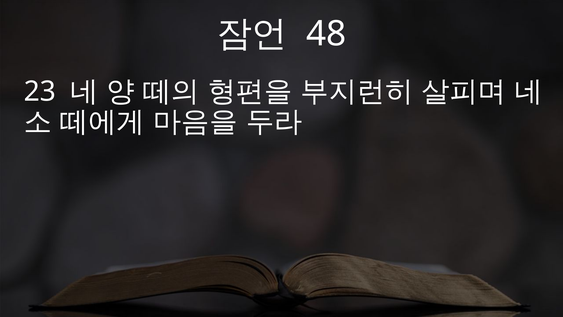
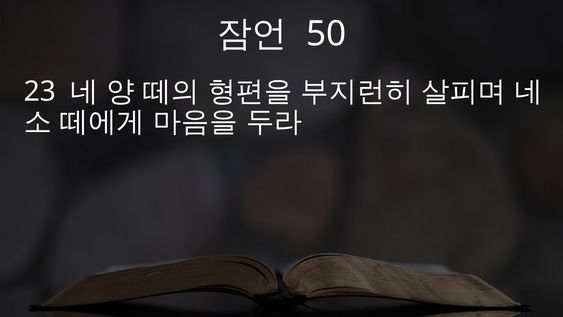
48: 48 -> 50 (326, 34)
